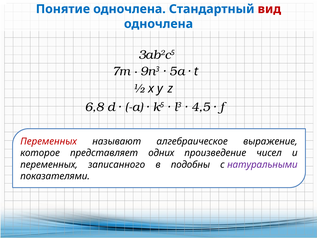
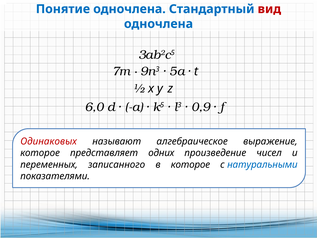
6,8: 6,8 -> 6,0 (94, 107)
4,5: 4,5 -> 0,9 (201, 107)
Переменных: Переменных -> Одинаковых (49, 141)
в подобны: подобны -> которое (190, 164)
натуральными colour: purple -> blue (262, 164)
